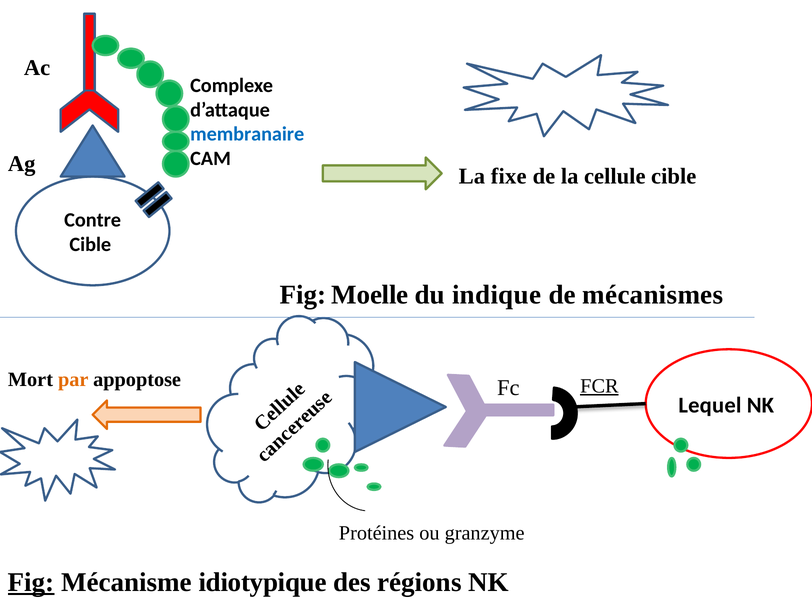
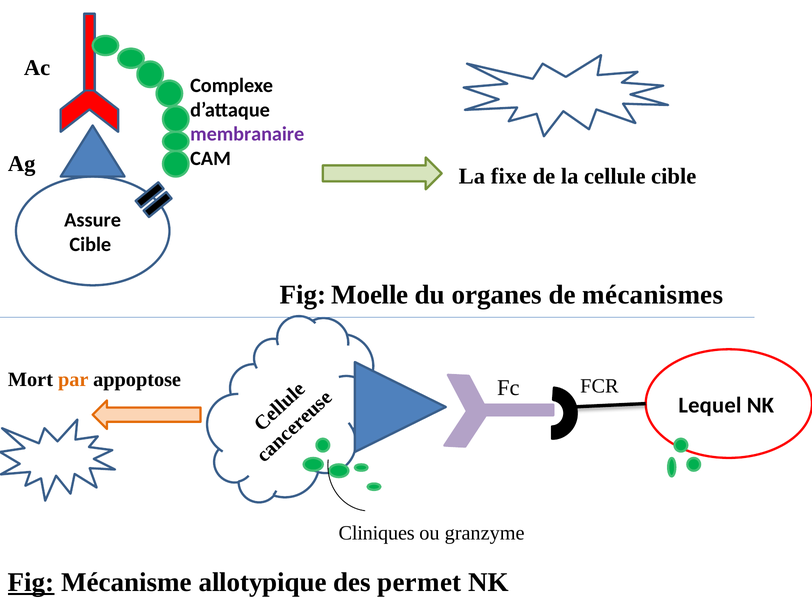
membranaire colour: blue -> purple (247, 134)
Contre: Contre -> Assure (93, 220)
indique: indique -> organes (497, 295)
FCR underline: present -> none (599, 386)
Protéines: Protéines -> Cliniques (377, 533)
idiotypique: idiotypique -> allotypique (263, 582)
régions: régions -> permet (419, 582)
